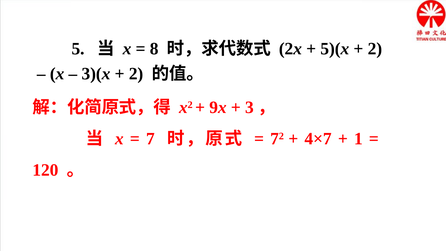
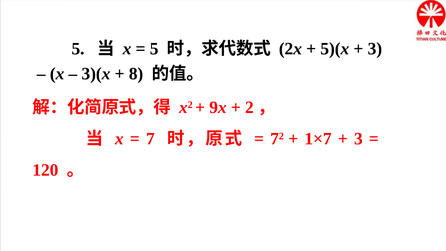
8: 8 -> 5 (154, 49)
2: 2 -> 3 (375, 49)
2: 2 -> 8 (136, 74)
3: 3 -> 2 (249, 108)
4×7: 4×7 -> 1×7 (318, 139)
1: 1 -> 3 (358, 139)
